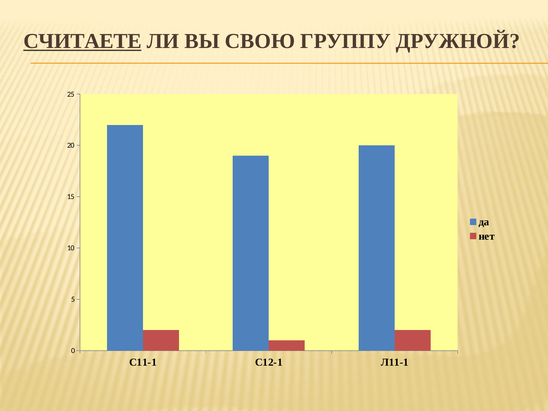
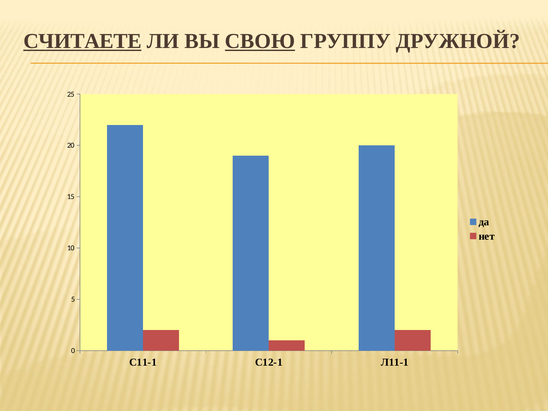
СВОЮ underline: none -> present (260, 41)
